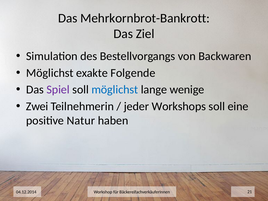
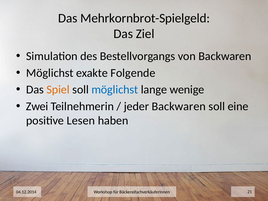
Mehrkornbrot-Bankrott: Mehrkornbrot-Bankrott -> Mehrkornbrot-Spielgeld (145, 18)
Spiel colour: purple -> orange (58, 90)
jeder Workshops: Workshops -> Backwaren (179, 106)
Natur: Natur -> Lesen (81, 121)
